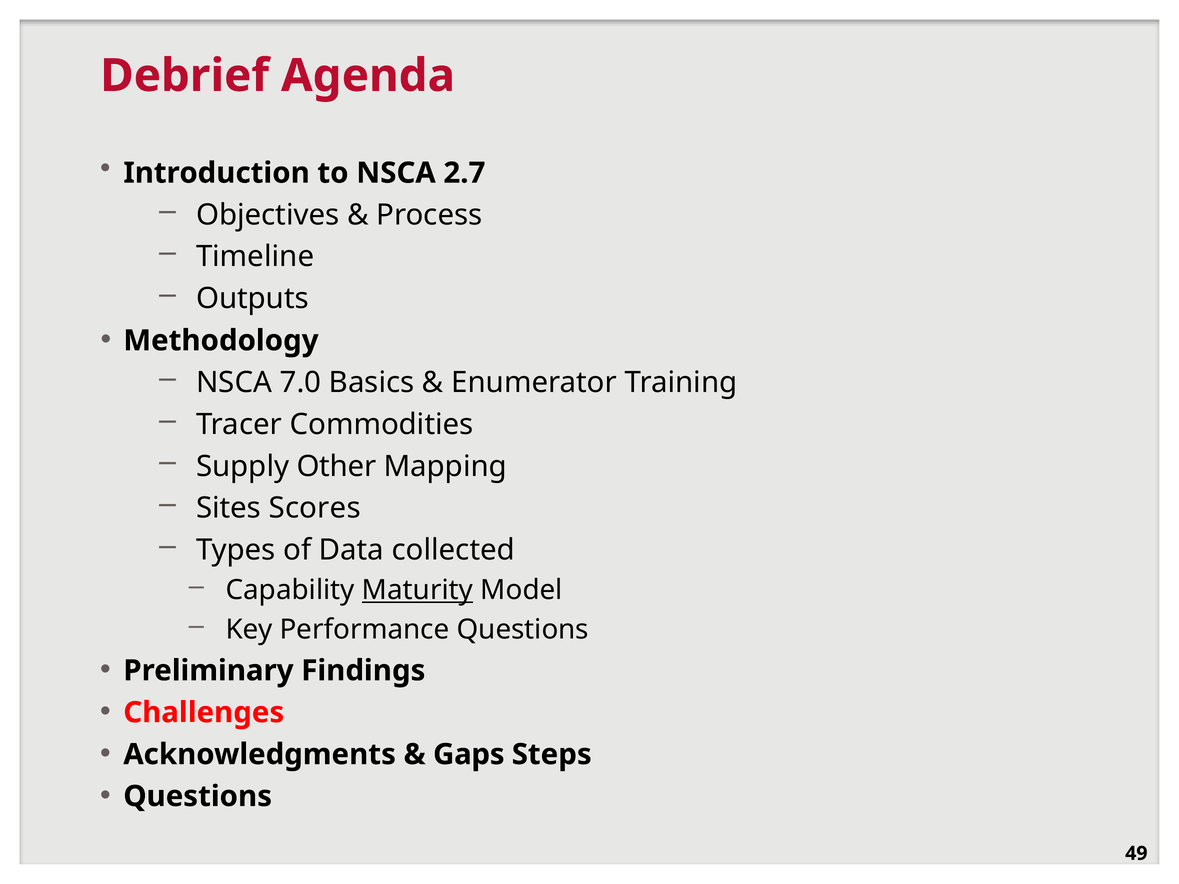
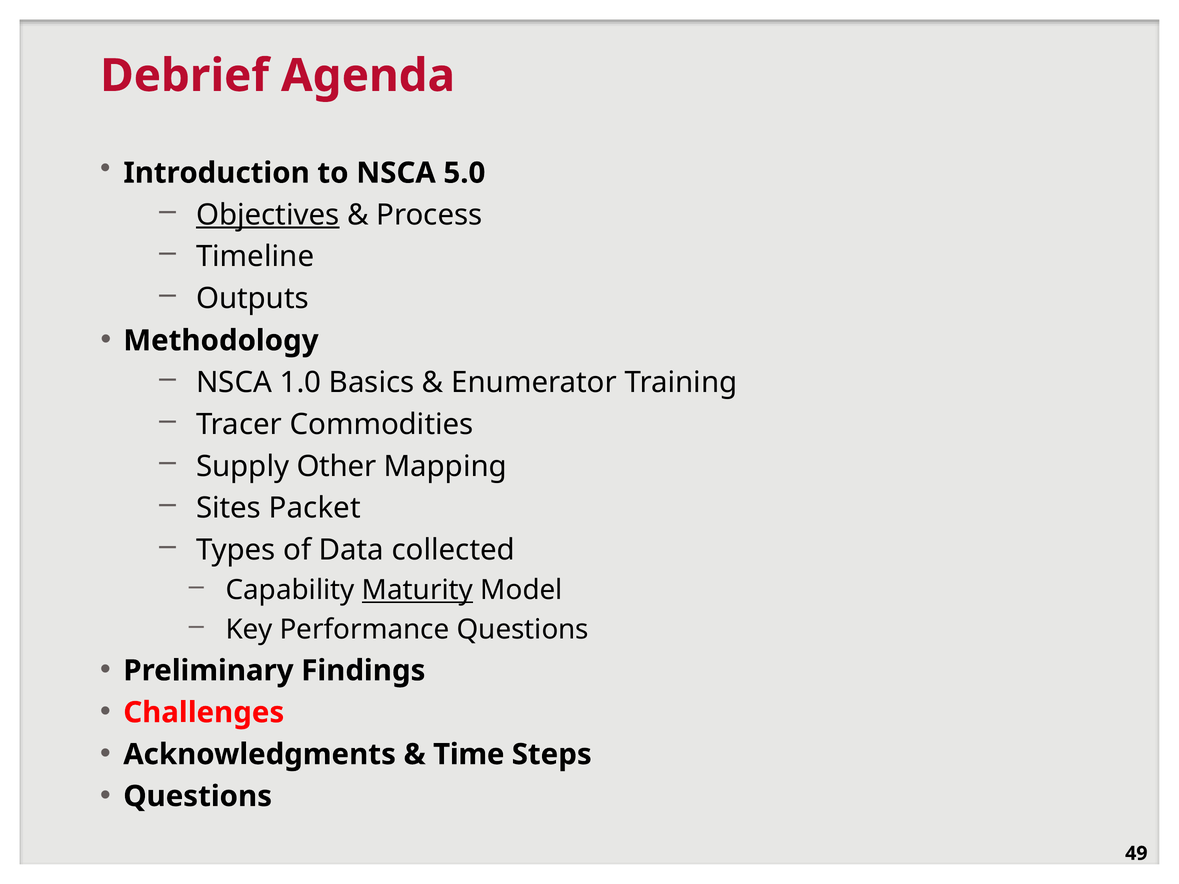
2.7: 2.7 -> 5.0 (464, 173)
Objectives underline: none -> present (268, 215)
7.0: 7.0 -> 1.0 (300, 383)
Scores: Scores -> Packet (315, 508)
Gaps: Gaps -> Time (469, 755)
